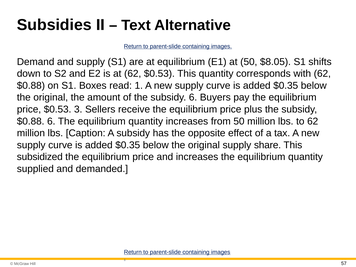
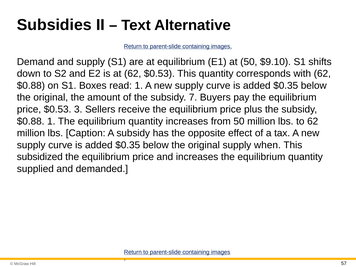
$8.05: $8.05 -> $9.10 (275, 62)
subsidy 6: 6 -> 7 (193, 97)
$0.88 6: 6 -> 1 (51, 121)
share: share -> when (267, 145)
